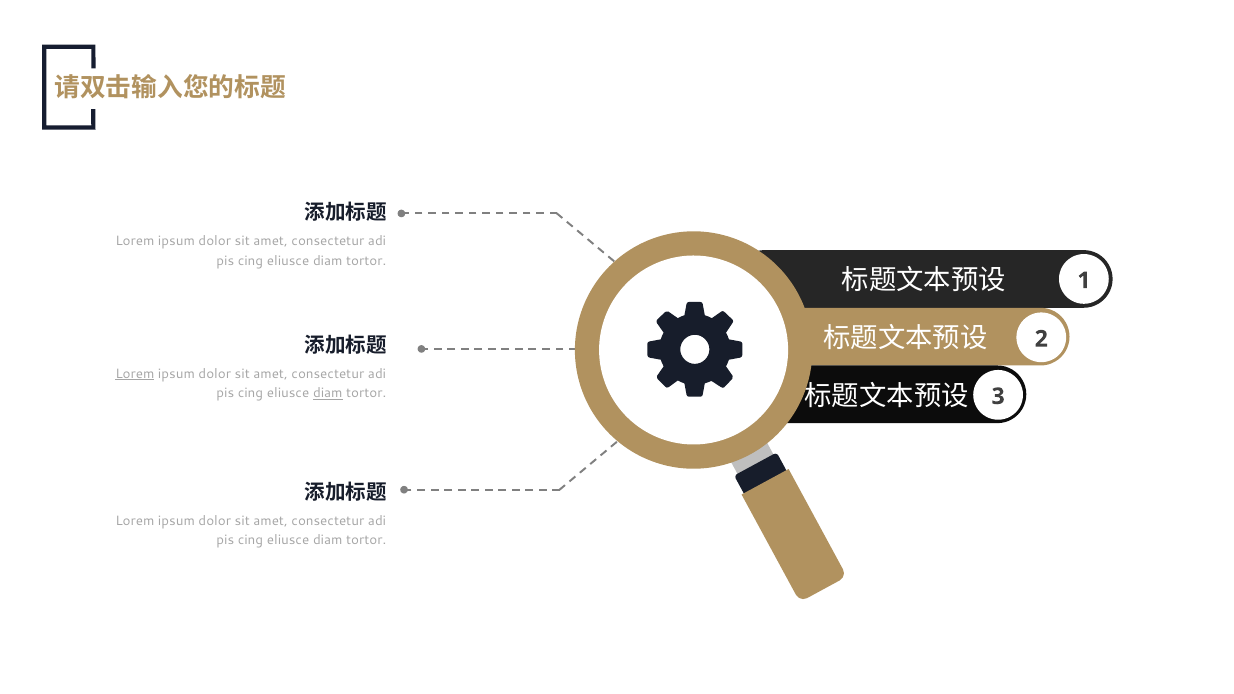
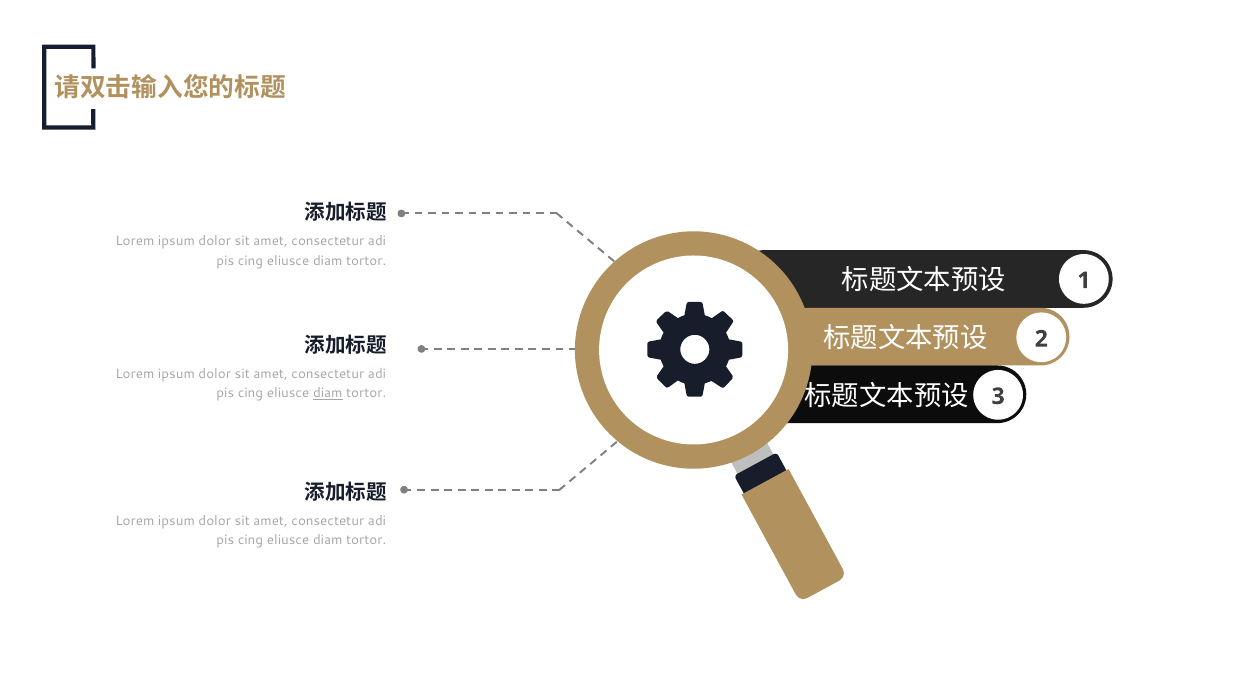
Lorem underline: present -> none (135, 374)
